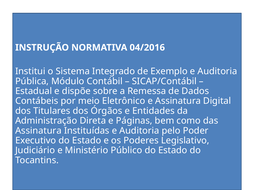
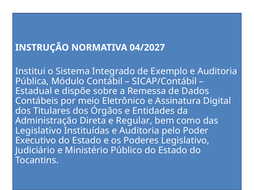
04/2016: 04/2016 -> 04/2027 (147, 48)
Páginas: Páginas -> Regular (134, 121)
Assinatura: Assinatura -> Legislativo (38, 131)
